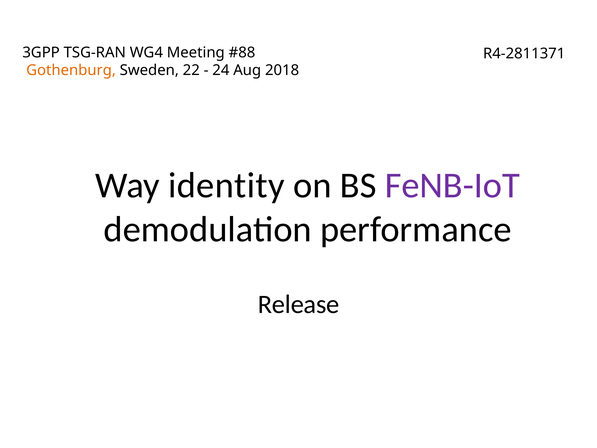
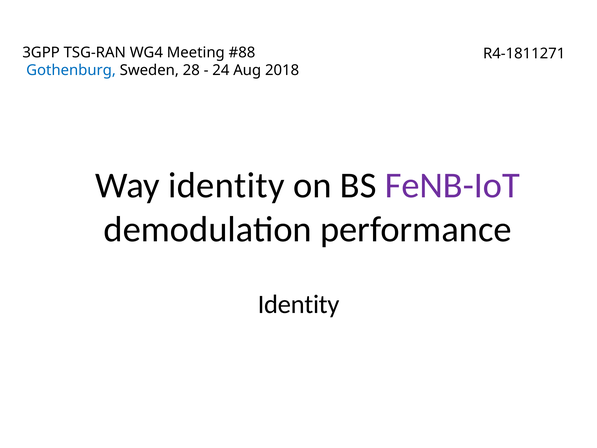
R4-2811371: R4-2811371 -> R4-1811271 (524, 53)
Gothenburg colour: orange -> blue (71, 70)
22: 22 -> 28 (191, 70)
Release: Release -> Identity (299, 304)
